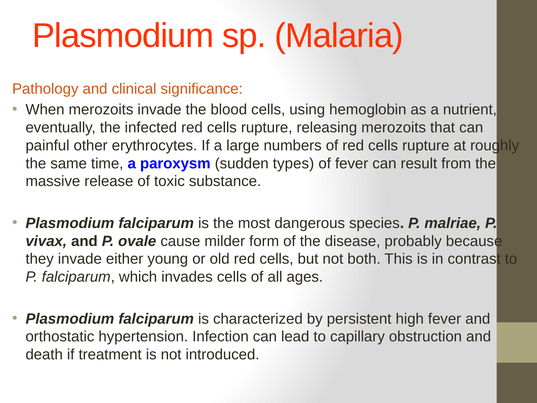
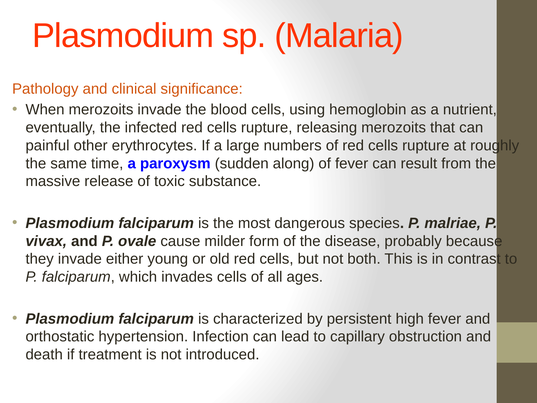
types: types -> along (294, 163)
